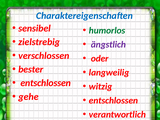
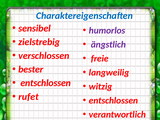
humorlos colour: green -> purple (107, 31)
oder: oder -> freie (100, 59)
gehe: gehe -> rufet (29, 97)
